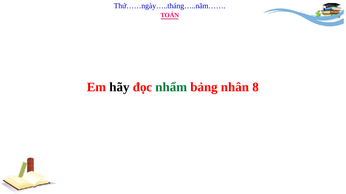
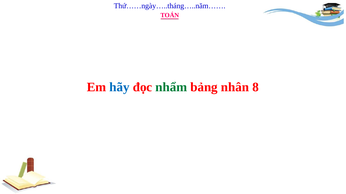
hãy colour: black -> blue (120, 87)
